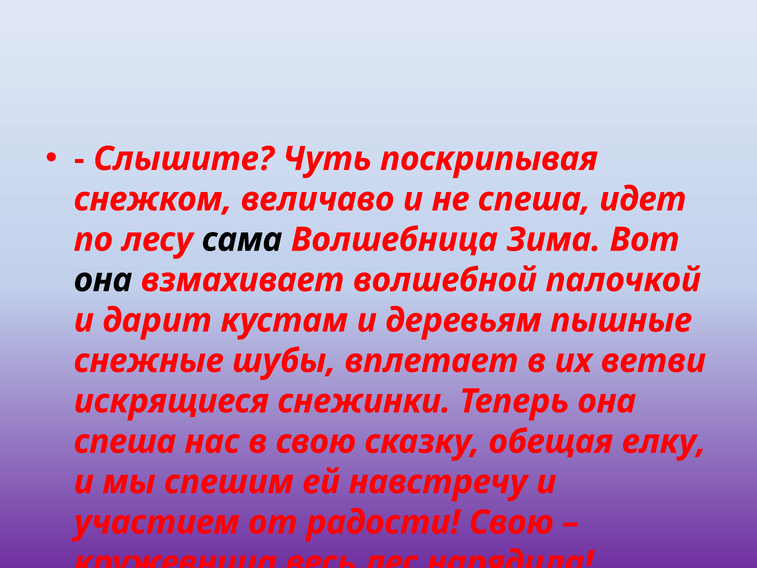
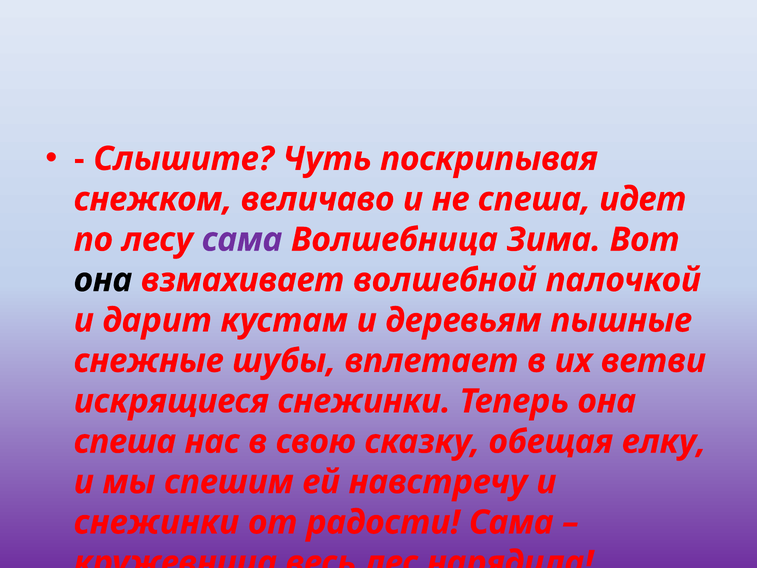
сама colour: black -> purple (242, 240)
участием: участием -> снежинки (157, 522)
радости Свою: Свою -> Сама (511, 522)
